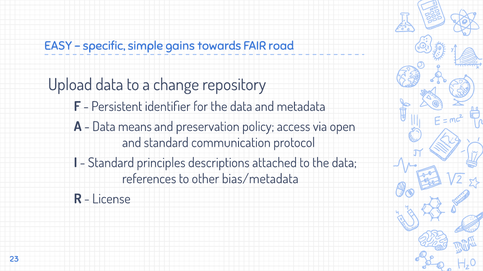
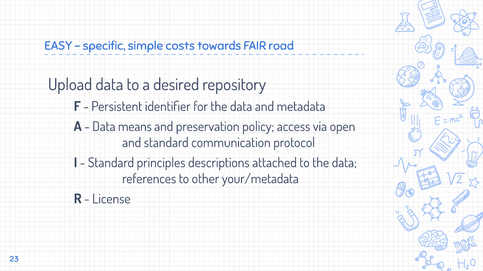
gains: gains -> costs (180, 46)
change: change -> desired (176, 85)
bias/metadata: bias/metadata -> your/metadata (260, 179)
